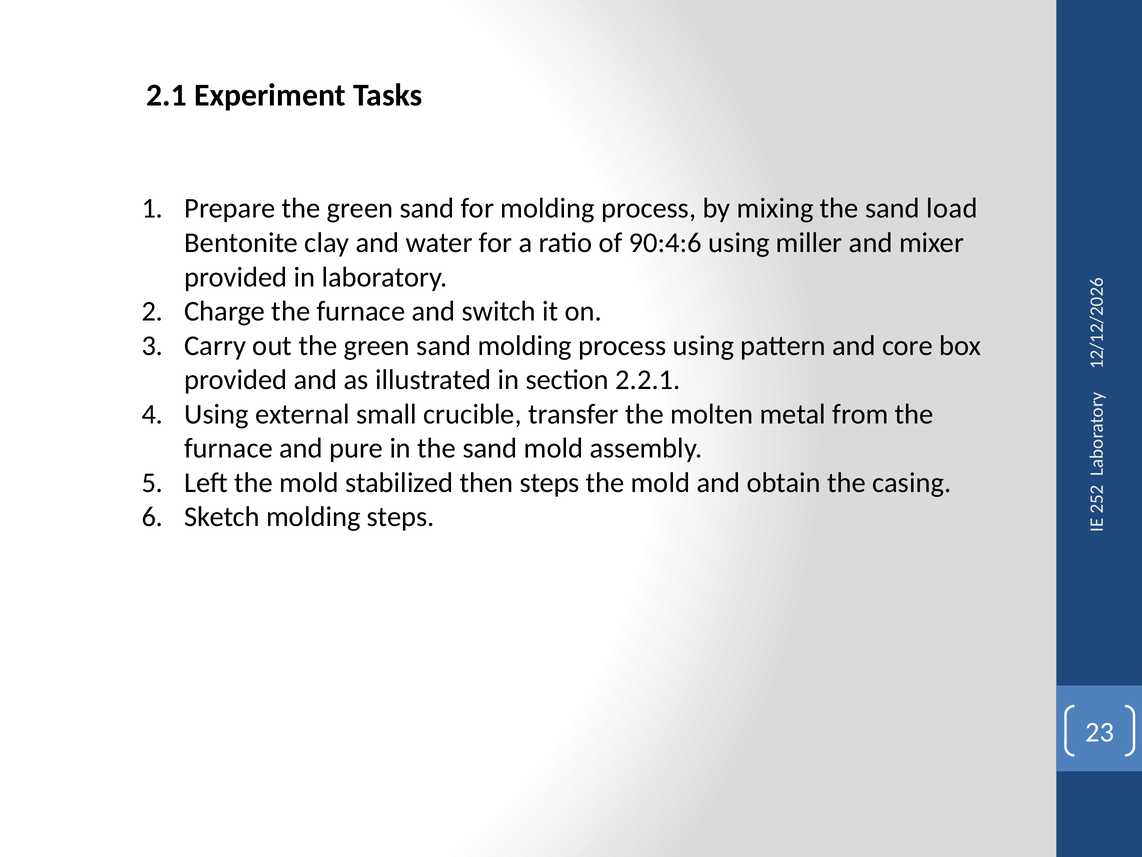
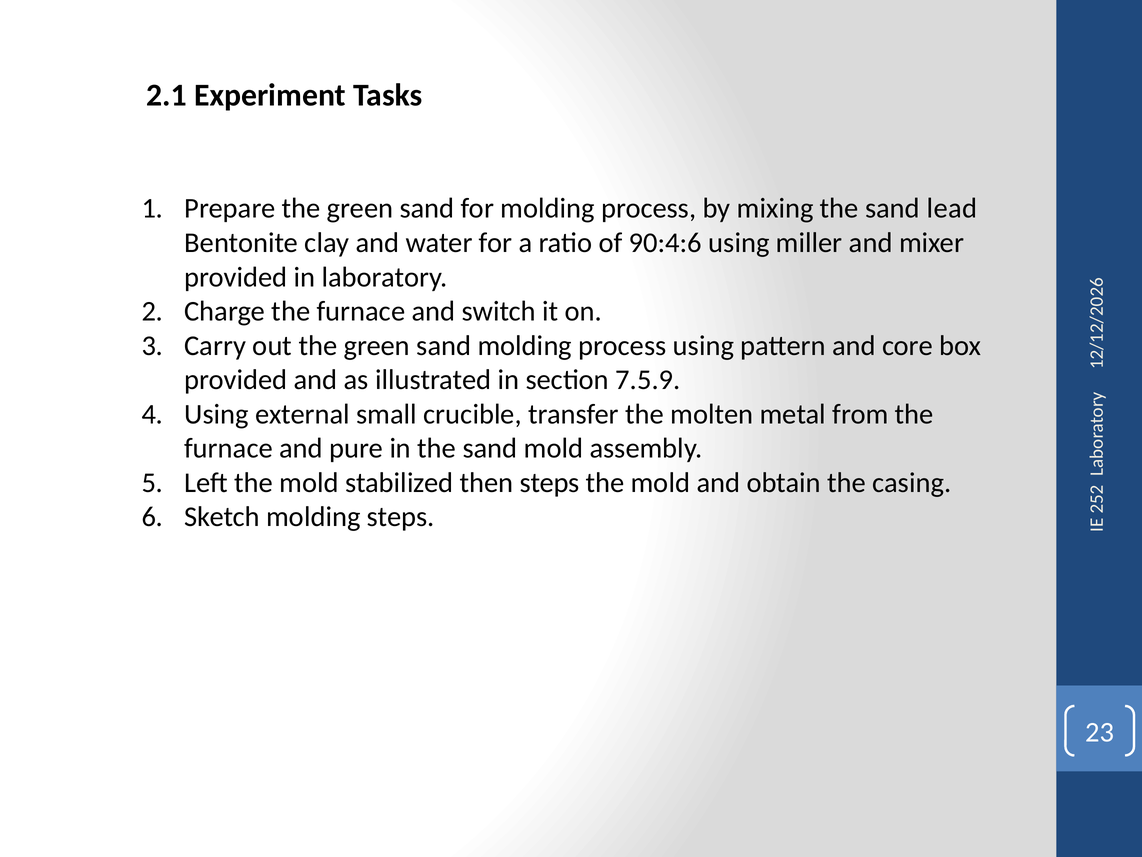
load: load -> lead (952, 208)
2.2.1: 2.2.1 -> 7.5.9 (648, 380)
